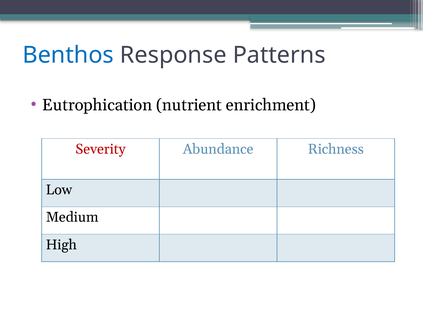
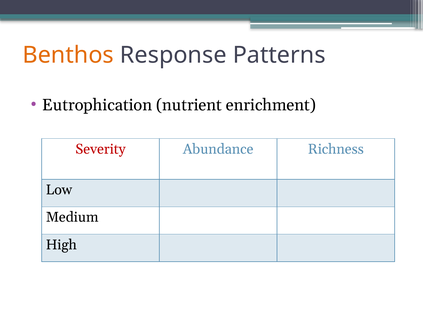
Benthos colour: blue -> orange (68, 55)
